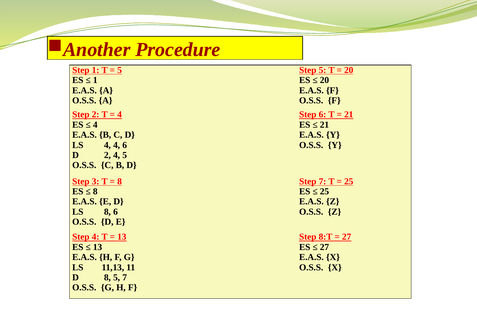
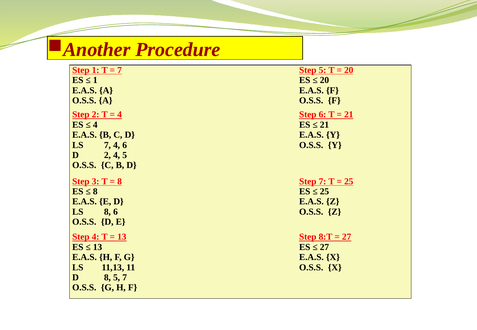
5: 5 -> 7 (120, 70)
LS 4: 4 -> 7 (107, 145)
